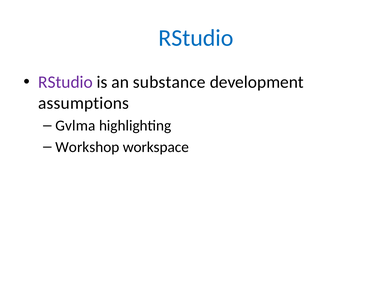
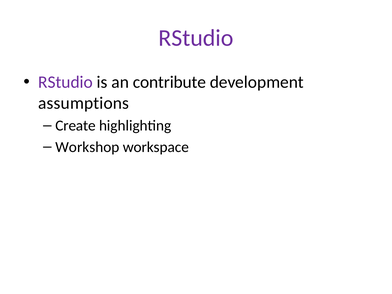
RStudio colour: blue -> purple (196, 38)
substance: substance -> contribute (169, 82)
Gvlma: Gvlma -> Create (76, 126)
